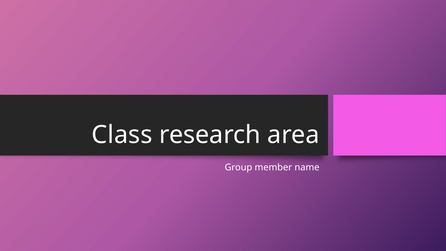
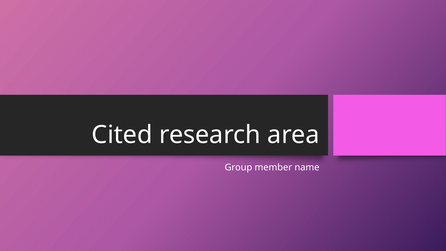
Class: Class -> Cited (122, 135)
